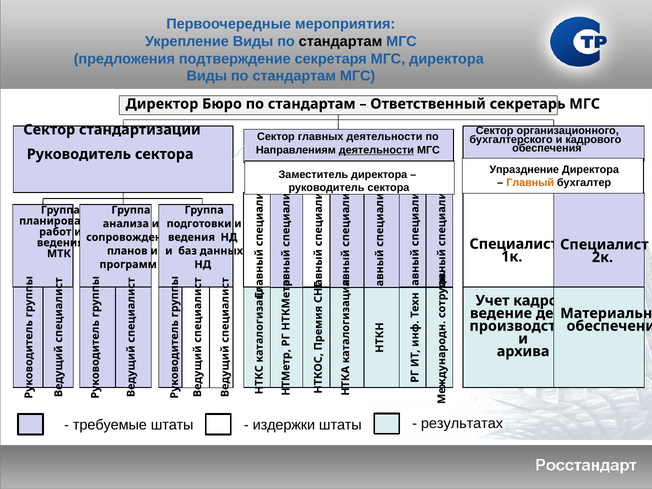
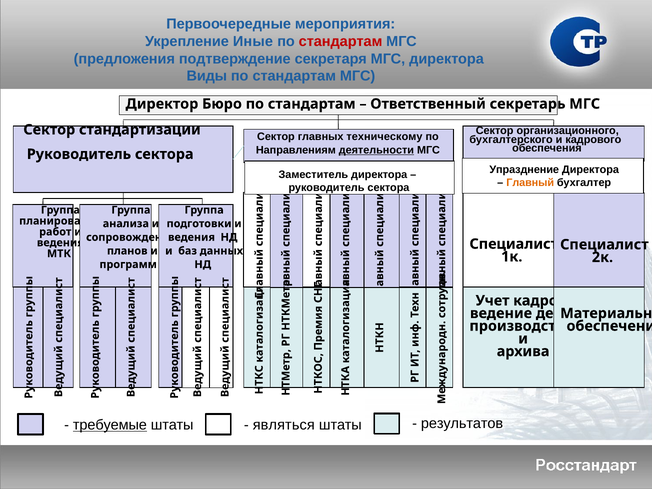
Укрепление Виды: Виды -> Иные (253, 41)
стандартам colour: black -> red (341, 41)
главных деятельности: деятельности -> техническому (384, 137)
требуемые underline: none -> present (110, 425)
издержки: издержки -> являться (284, 425)
результатах: результатах -> результатов (462, 423)
